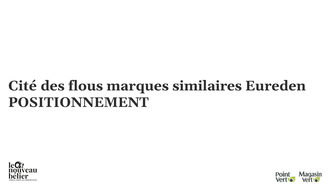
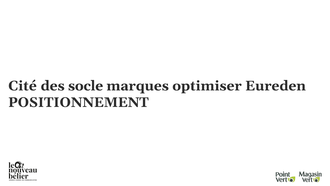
flous: flous -> socle (86, 86)
similaires: similaires -> optimiser (207, 86)
